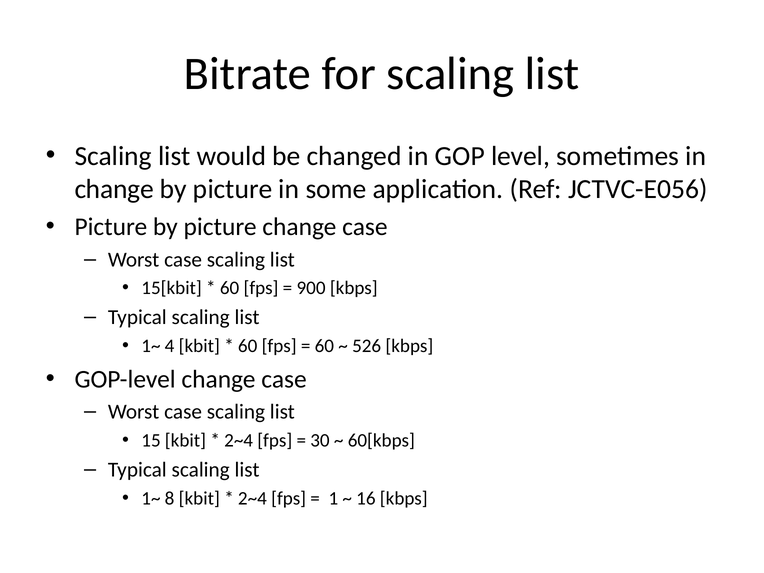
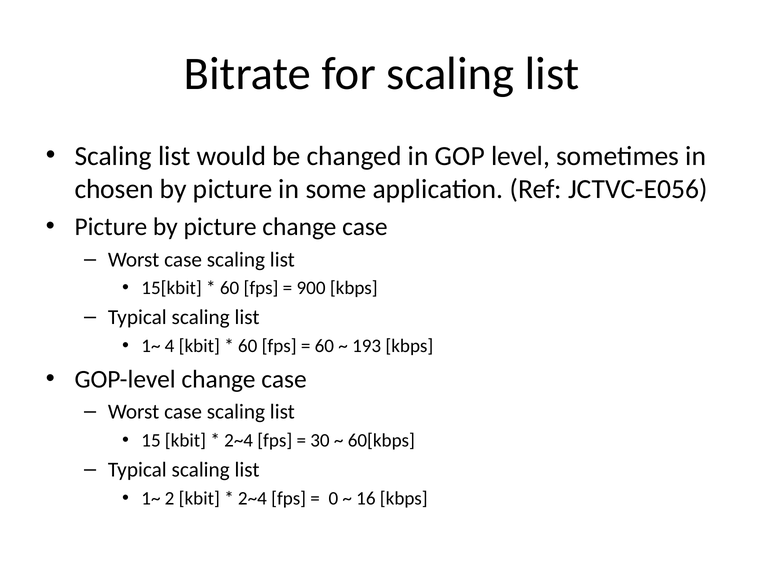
change: change -> chosen (114, 189)
526: 526 -> 193 (367, 346)
8: 8 -> 2 (170, 498)
1: 1 -> 0 (333, 498)
